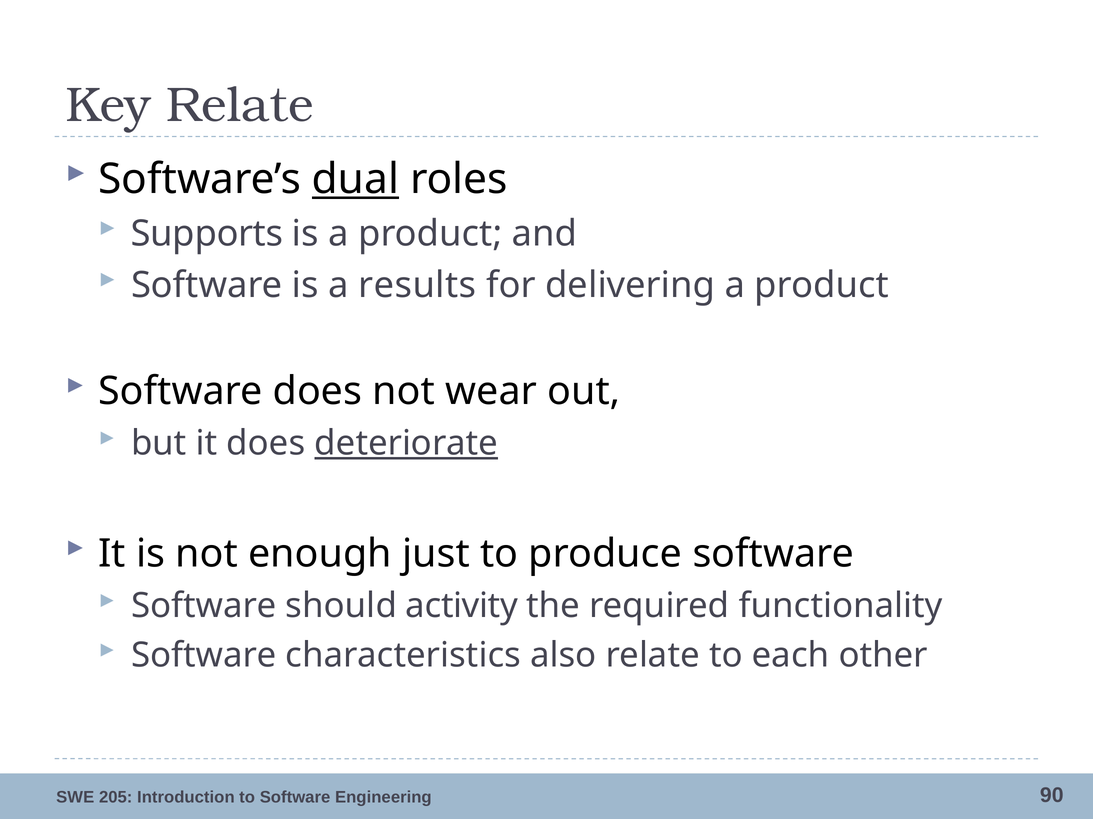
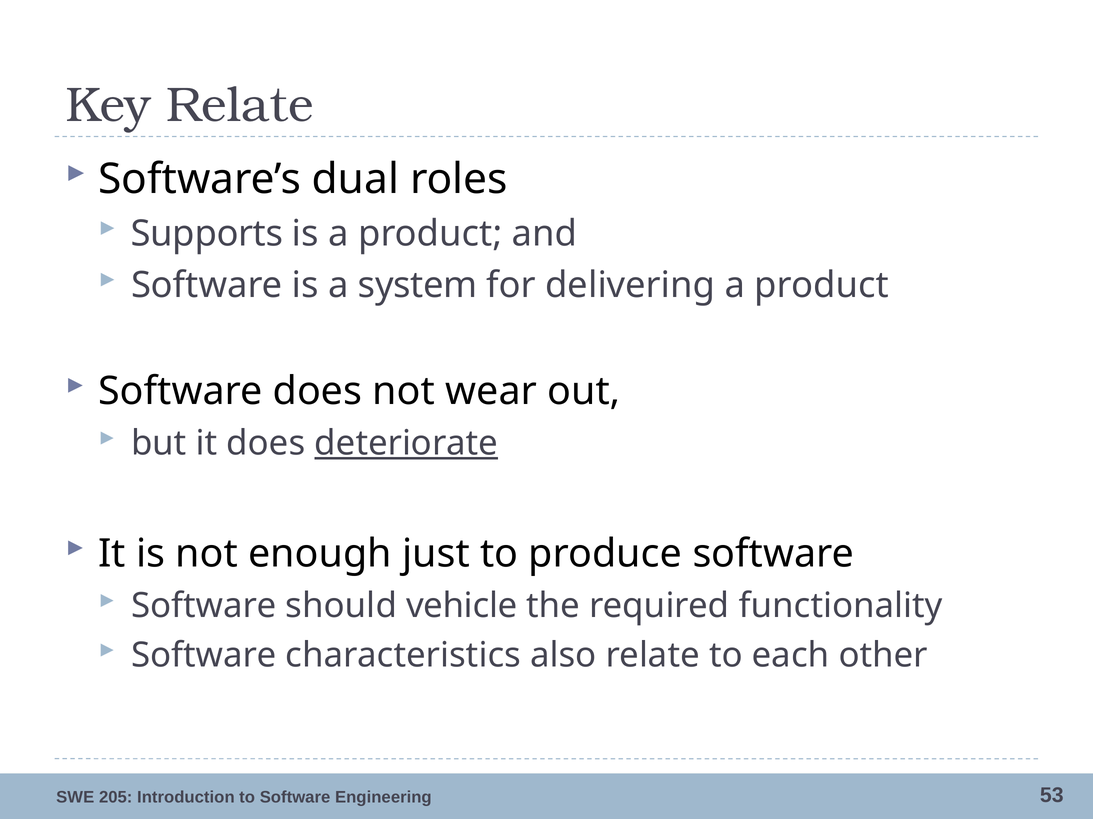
dual underline: present -> none (355, 180)
results: results -> system (418, 285)
activity: activity -> vehicle (462, 606)
90: 90 -> 53 (1052, 796)
